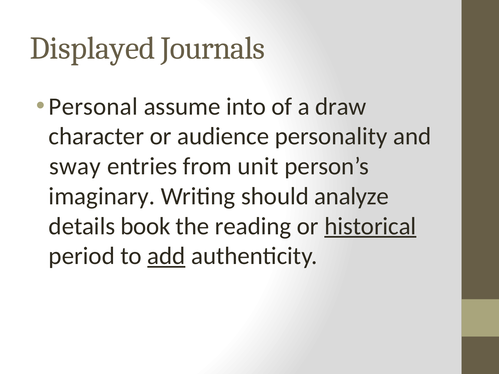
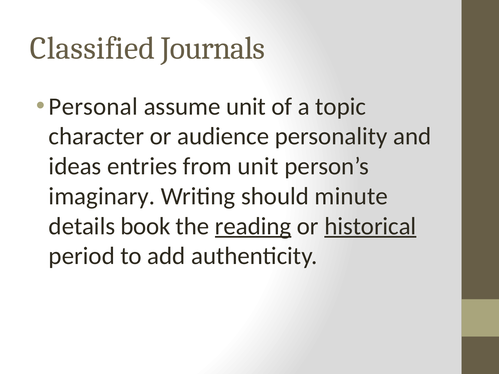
Displayed: Displayed -> Classified (92, 48)
assume into: into -> unit (246, 107)
draw: draw -> topic (341, 107)
sway: sway -> ideas (75, 166)
analyze: analyze -> minute (351, 196)
reading underline: none -> present (253, 226)
add underline: present -> none (166, 256)
